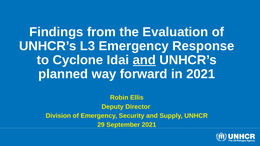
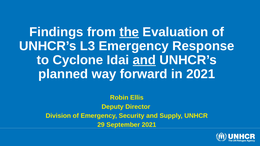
the underline: none -> present (129, 32)
